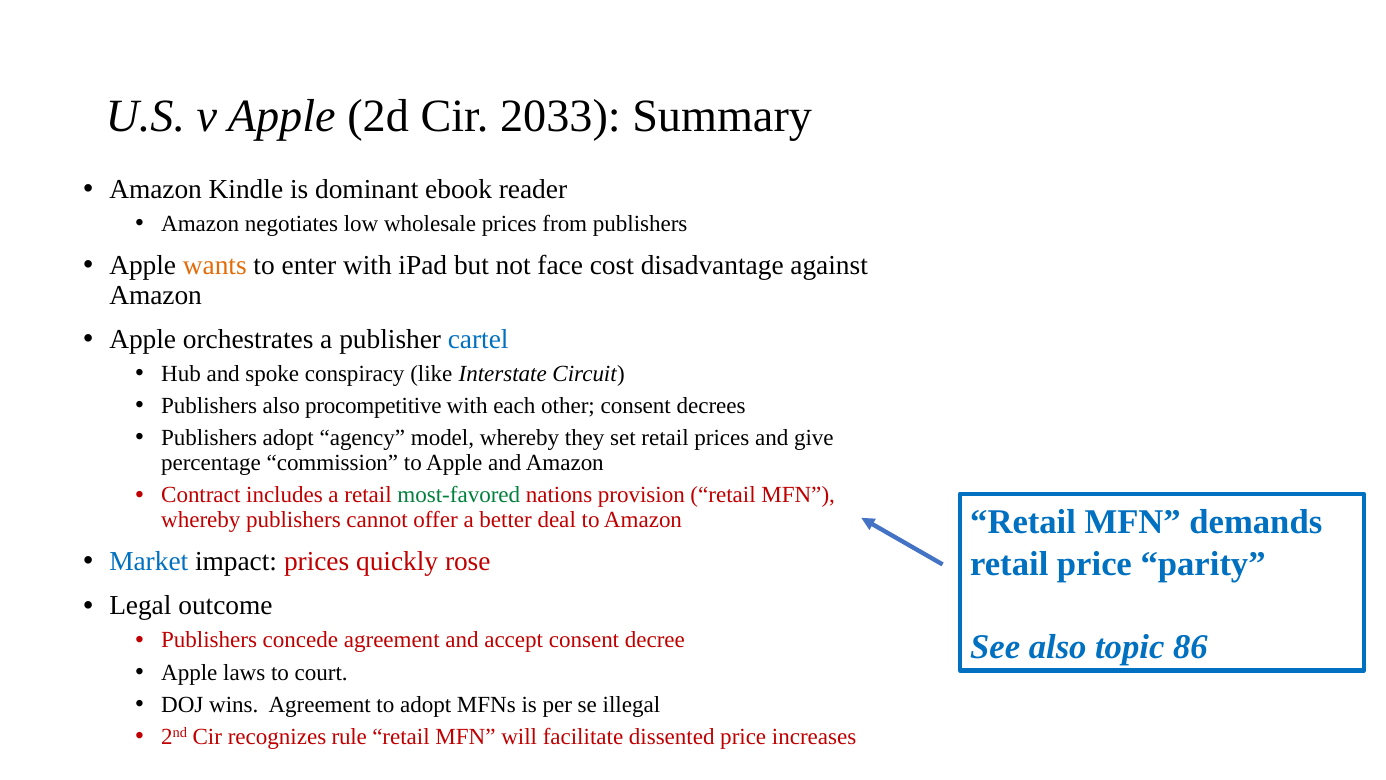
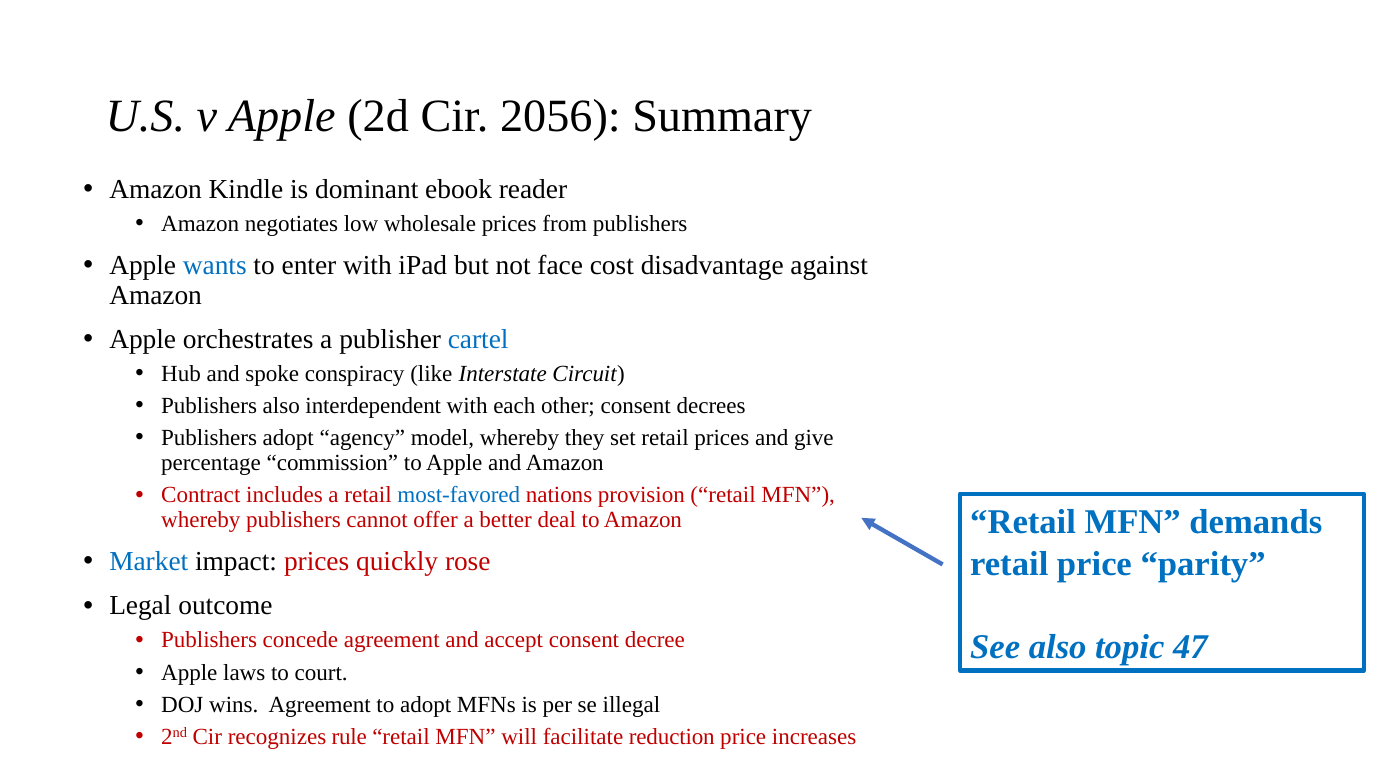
2033: 2033 -> 2056 (560, 117)
wants colour: orange -> blue (215, 265)
procompetitive: procompetitive -> interdependent (373, 406)
most-favored colour: green -> blue (459, 495)
86: 86 -> 47 (1190, 647)
dissented: dissented -> reduction (672, 736)
